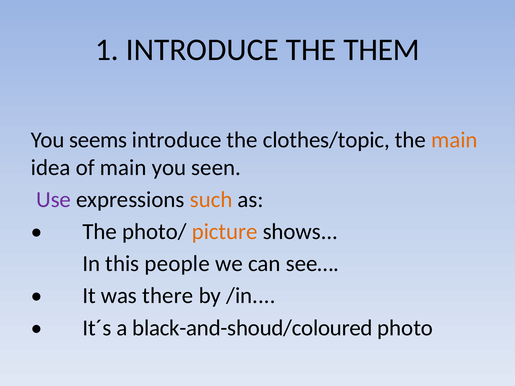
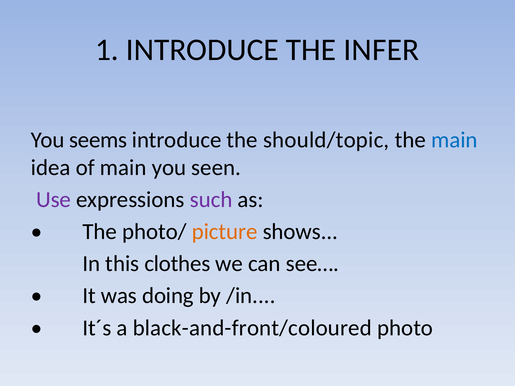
THEM: THEM -> INFER (381, 50)
clothes/topic: clothes/topic -> should/topic (326, 140)
main colour: orange -> blue (454, 140)
such colour: orange -> purple (211, 200)
people: people -> clothes (177, 264)
there: there -> doing (168, 296)
black-and-shoud/coloured: black-and-shoud/coloured -> black-and-front/coloured (252, 328)
